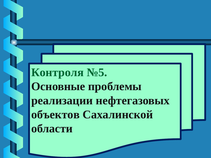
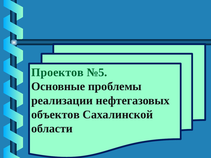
Контроля: Контроля -> Проектов (57, 73)
